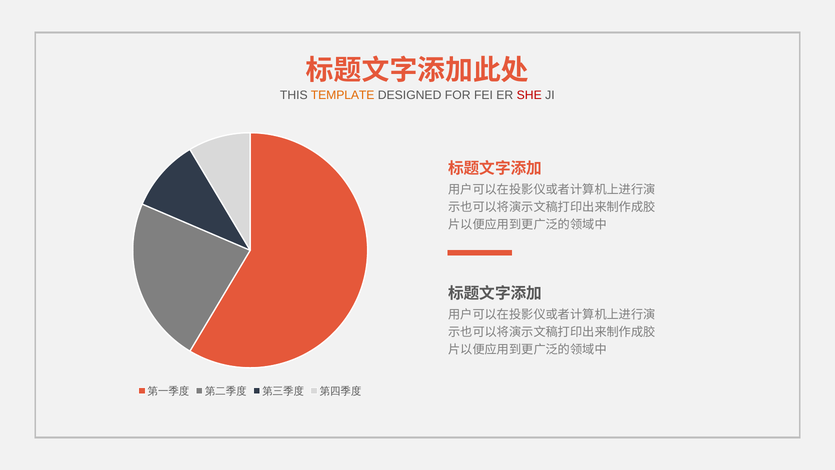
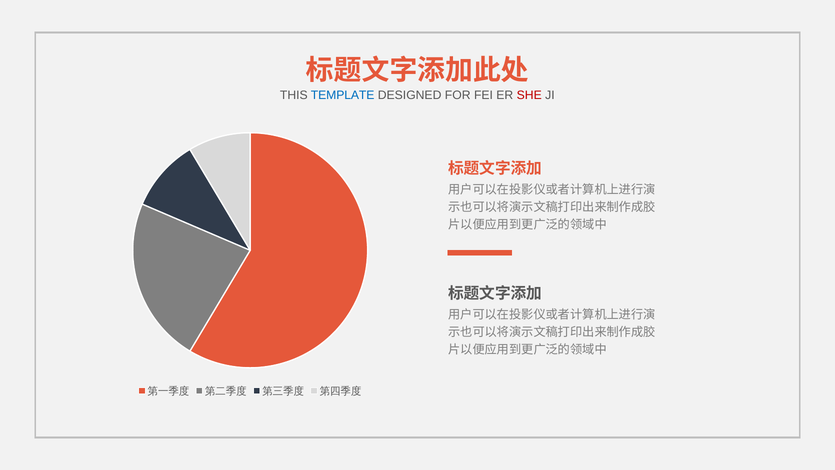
TEMPLATE colour: orange -> blue (343, 95)
